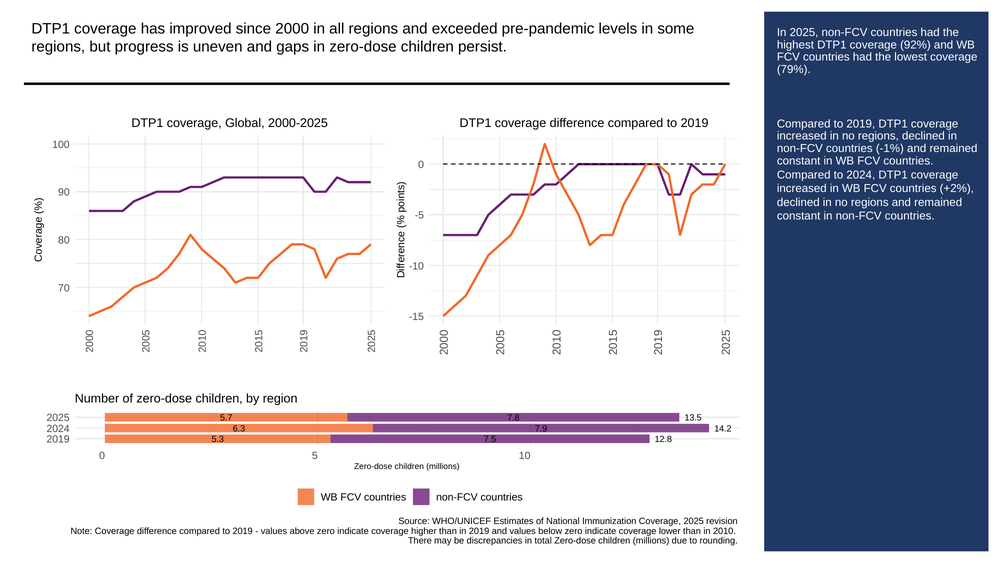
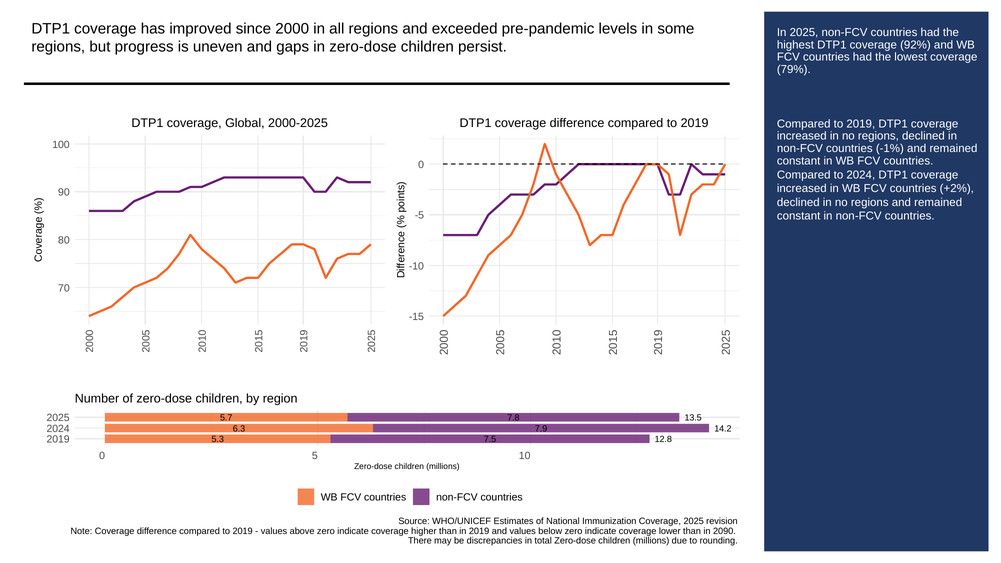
2010: 2010 -> 2090 (724, 531)
